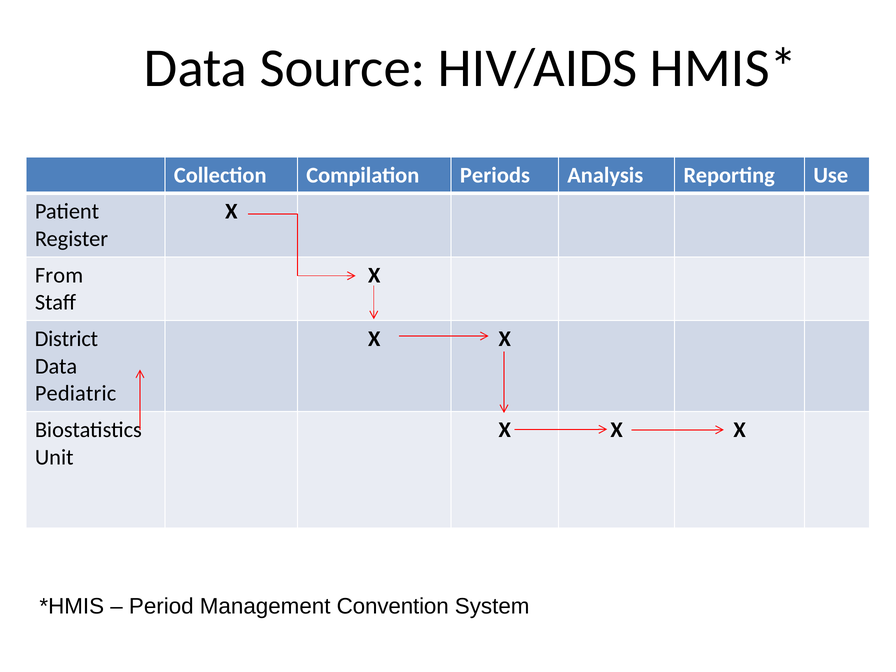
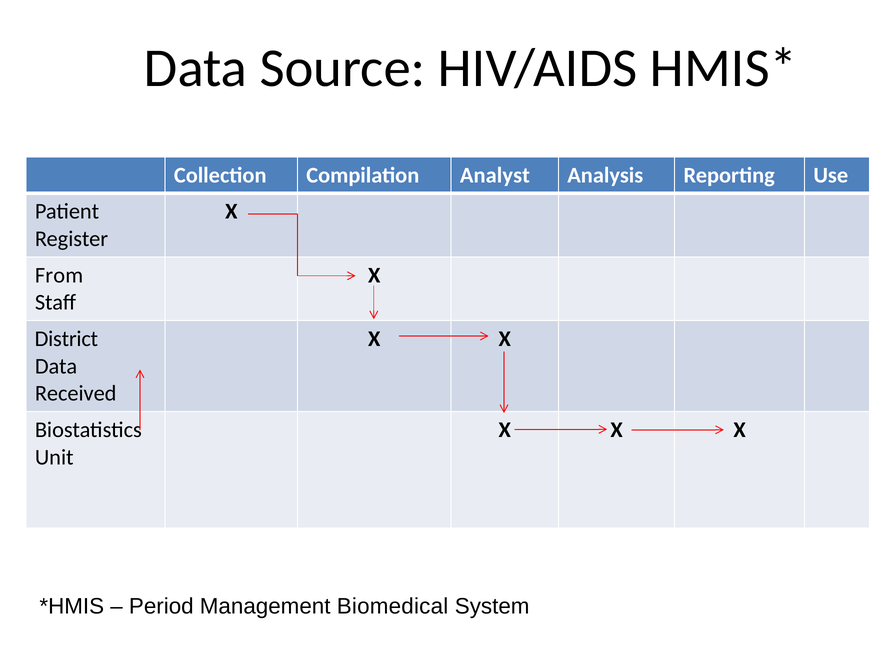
Periods: Periods -> Analyst (495, 175)
Pediatric: Pediatric -> Received (76, 394)
Convention: Convention -> Biomedical (393, 606)
